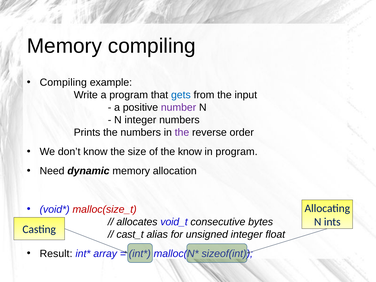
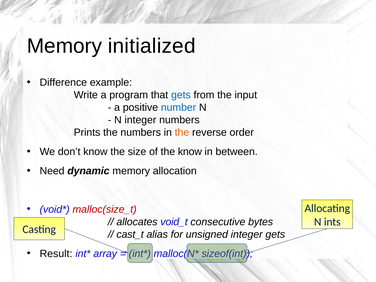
Memory compiling: compiling -> initialized (152, 46)
Compiling: Compiling -> Difference (63, 83)
number colour: purple -> blue (179, 108)
the colour: purple -> orange (182, 133)
in program: program -> between (237, 152)
integer float: float -> gets (275, 234)
